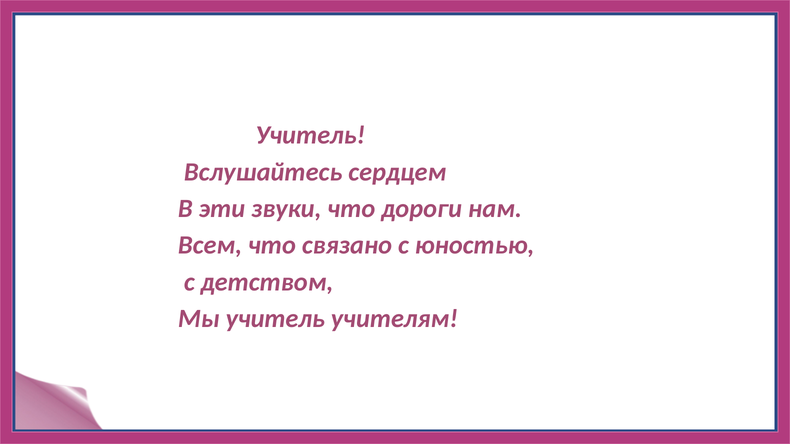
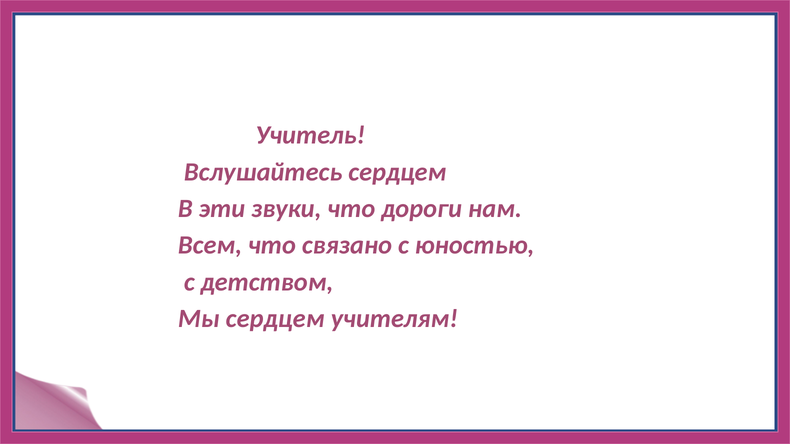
Мы учитель: учитель -> сердцем (275, 319)
